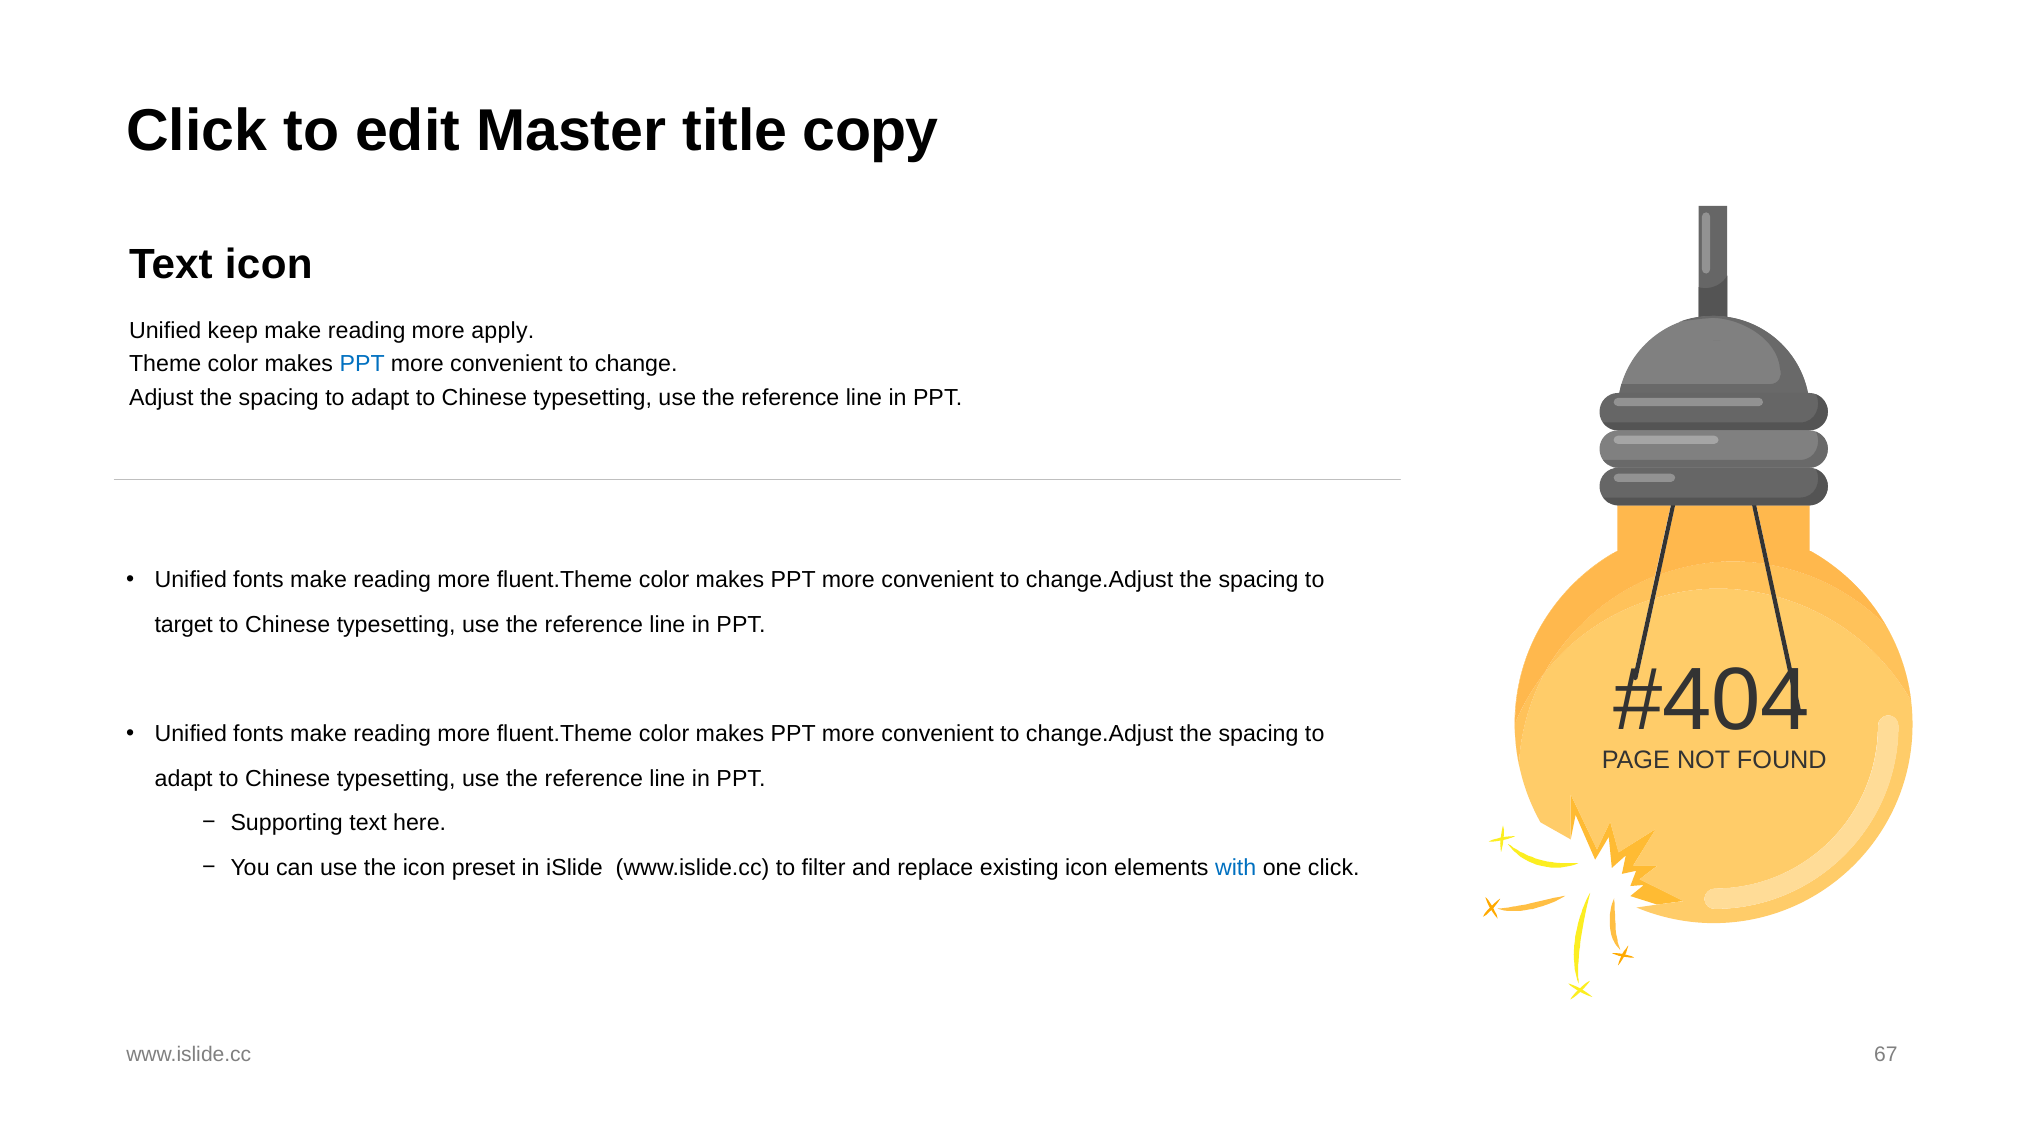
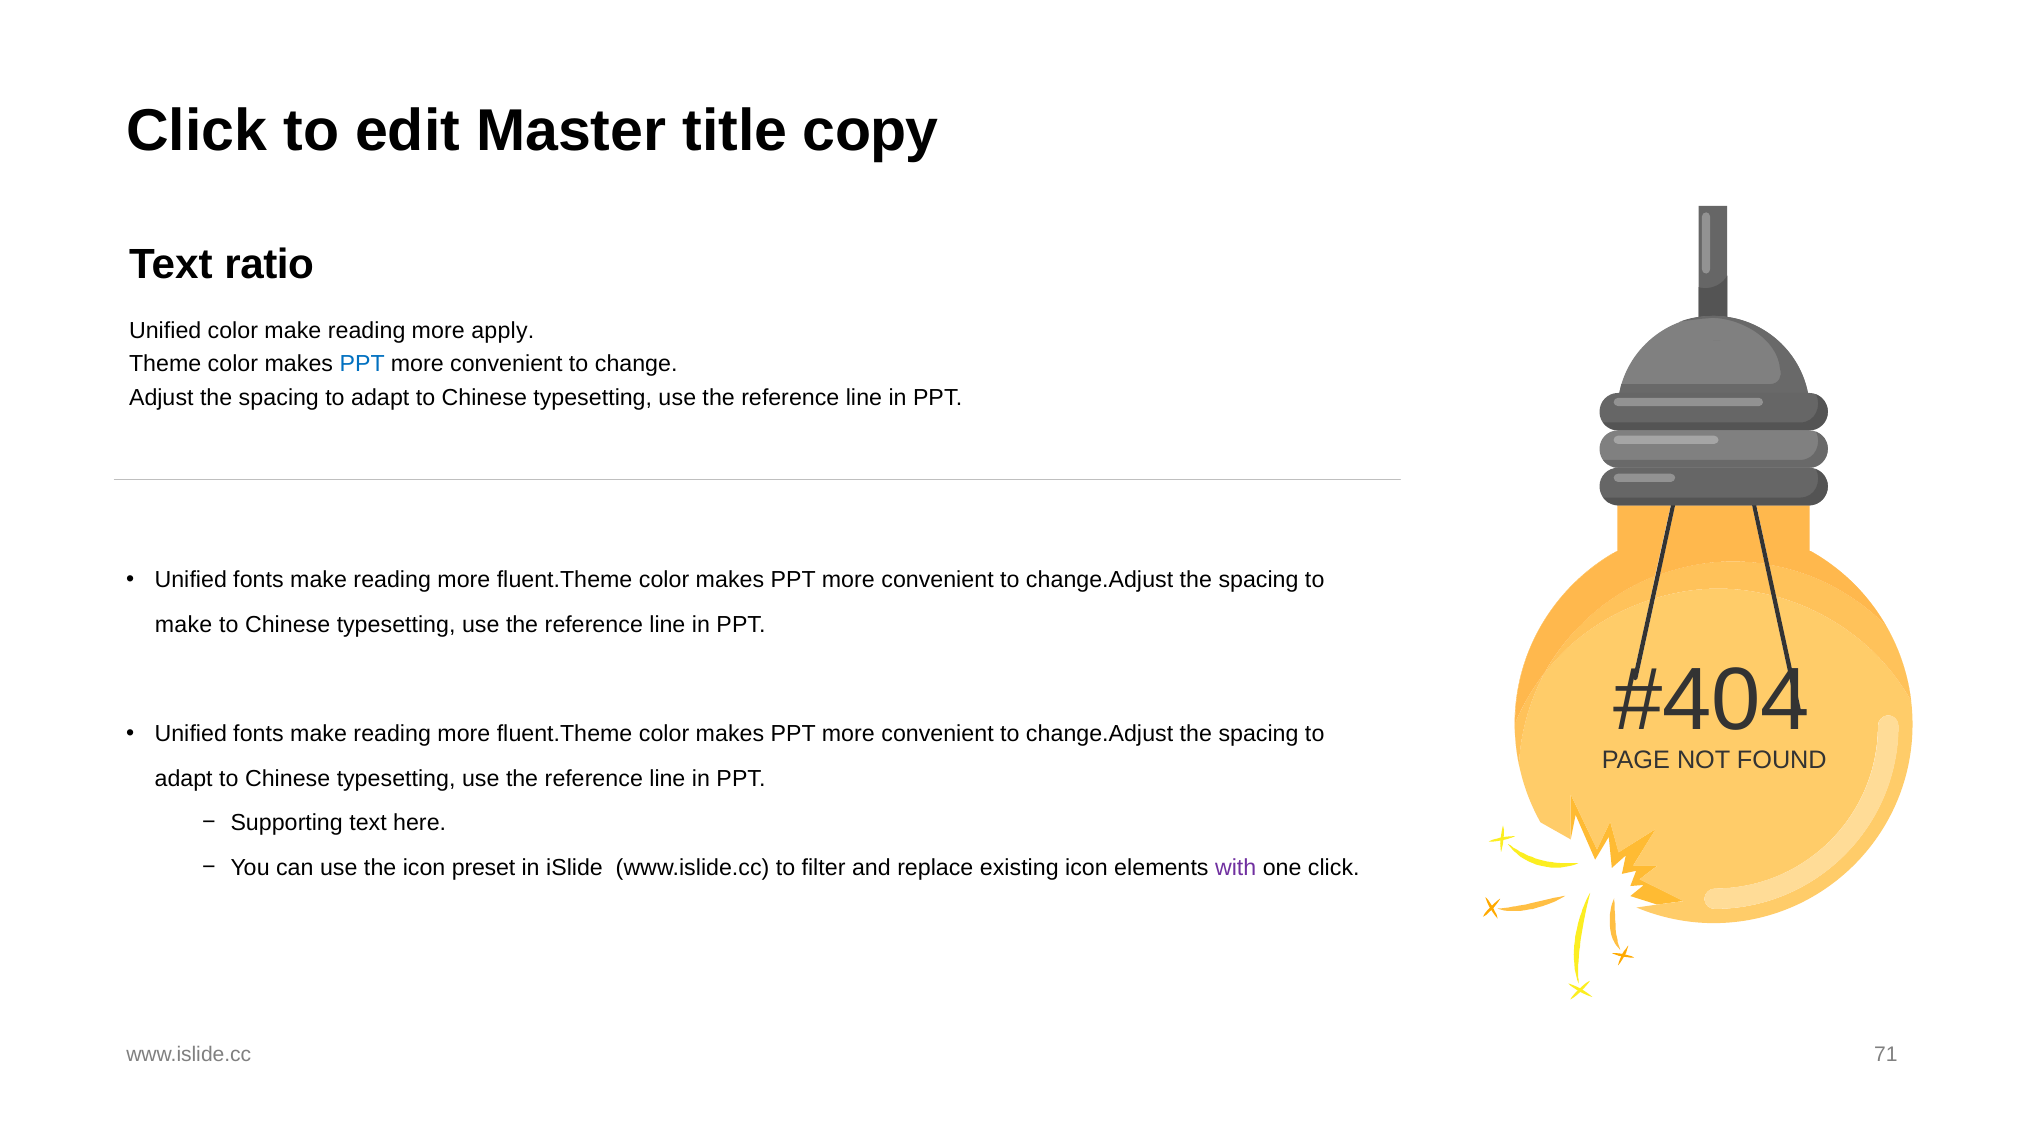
Text icon: icon -> ratio (269, 265)
Unified keep: keep -> color (233, 331)
target: target -> make (184, 625)
with colour: blue -> purple (1236, 868)
67: 67 -> 71 (1886, 1055)
